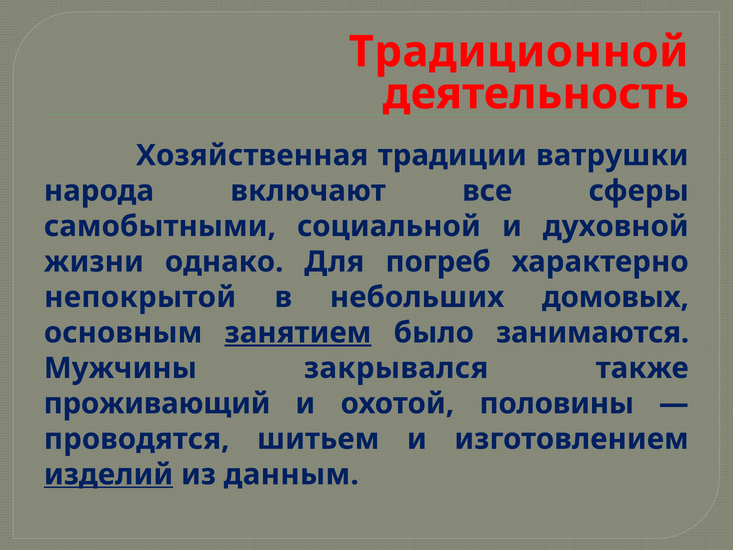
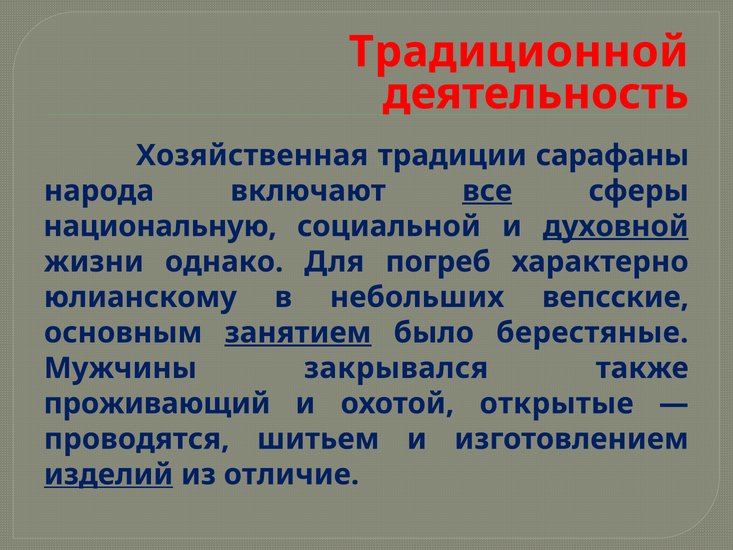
ватрушки: ватрушки -> сарафаны (613, 155)
все underline: none -> present (487, 191)
самобытными: самобытными -> национальную (160, 226)
духовной underline: none -> present (616, 226)
непокрытой: непокрытой -> юлианскому (140, 297)
домовых: домовых -> вепсские (615, 297)
занимаются: занимаются -> берестяные (592, 333)
половины: половины -> открытые (557, 403)
данным: данным -> отличие (291, 474)
